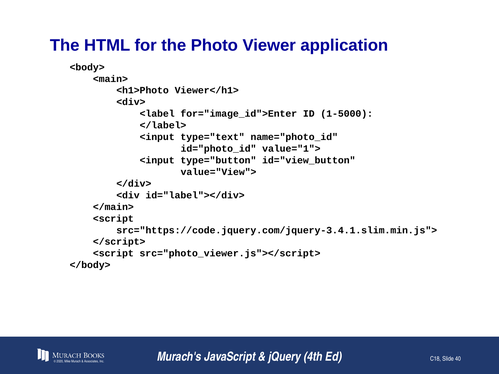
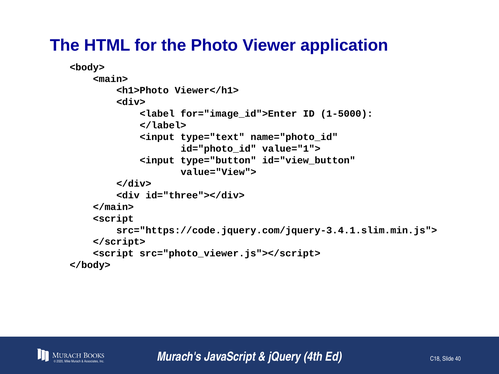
id="label"></div>: id="label"></div> -> id="three"></div> (195, 195)
